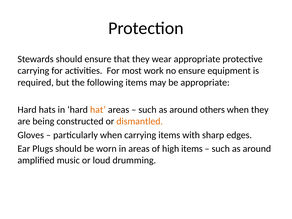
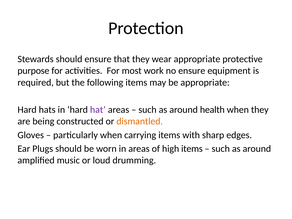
carrying: carrying -> purpose (33, 71)
hat colour: orange -> purple (98, 110)
others: others -> health (212, 110)
